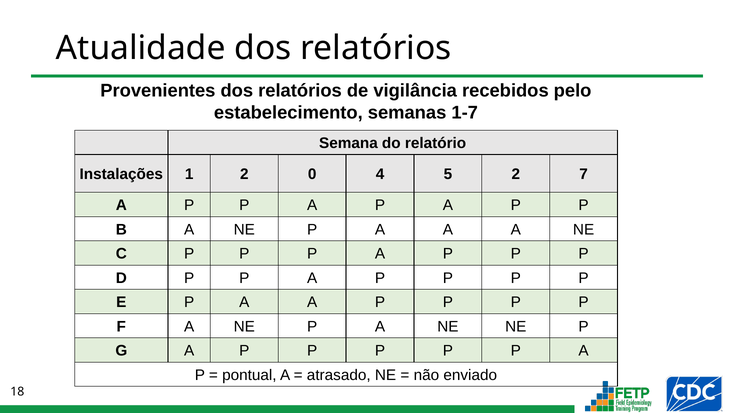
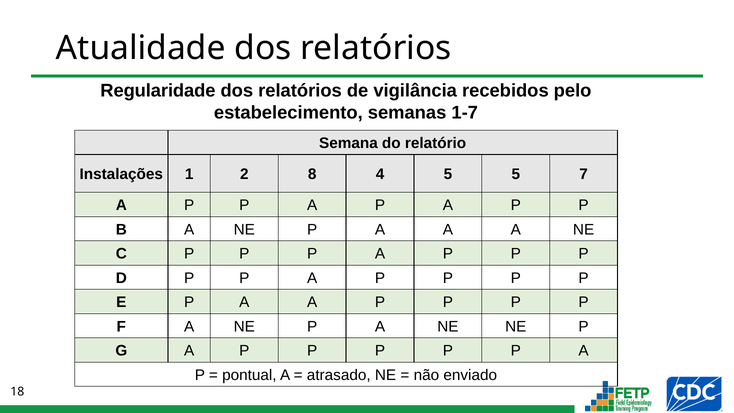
Provenientes: Provenientes -> Regularidade (158, 91)
0: 0 -> 8 (312, 174)
5 2: 2 -> 5 (516, 174)
